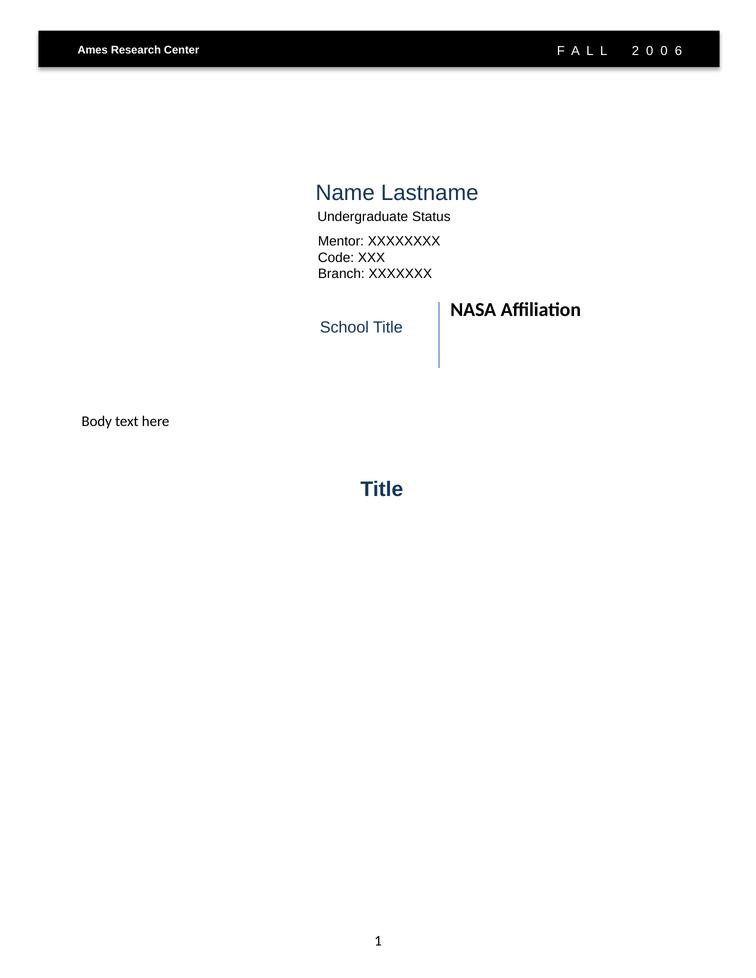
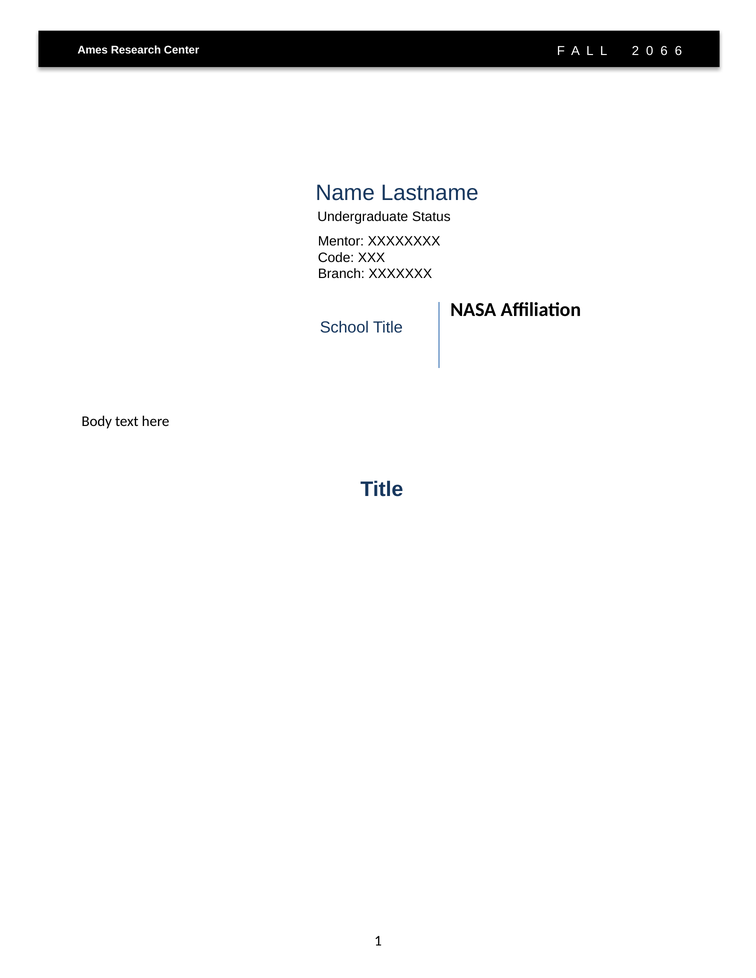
0: 0 -> 6 (664, 51)
